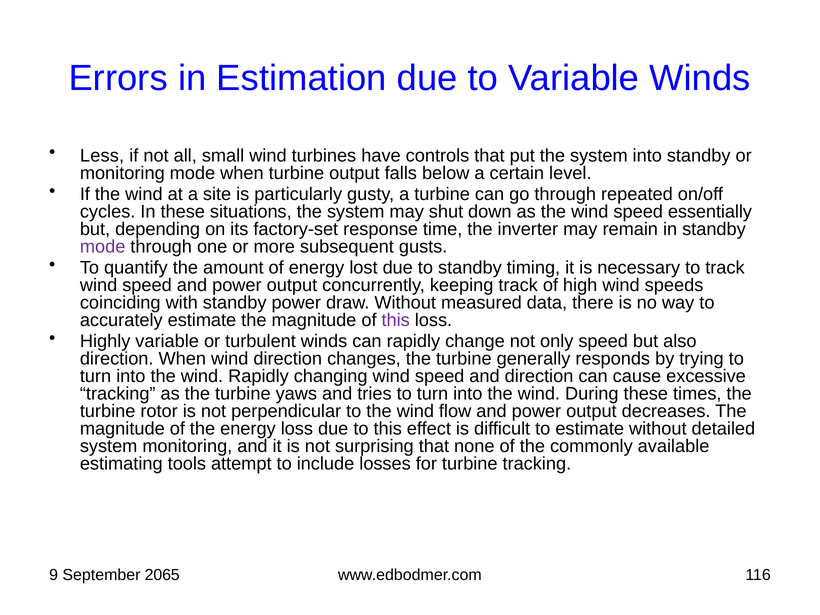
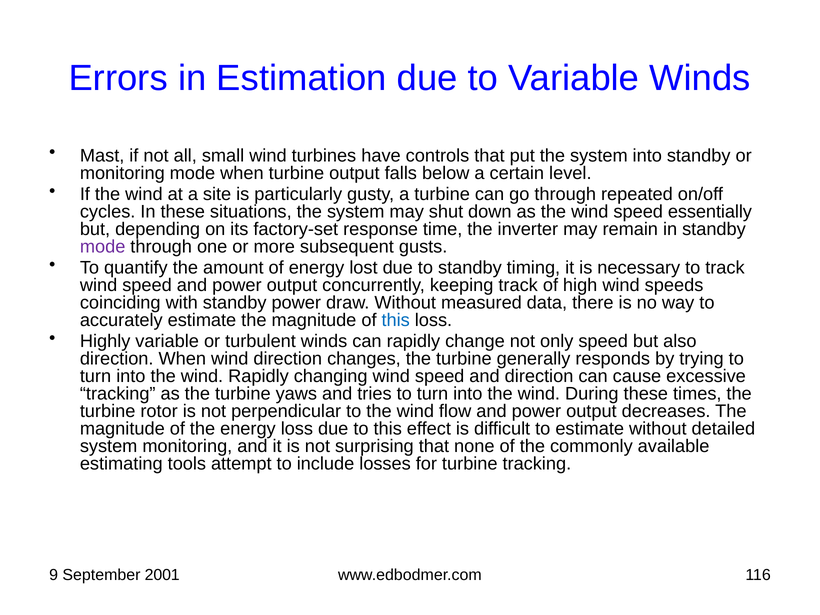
Less: Less -> Mast (102, 156)
this colour: purple -> blue (396, 320)
2065: 2065 -> 2001 (162, 575)
